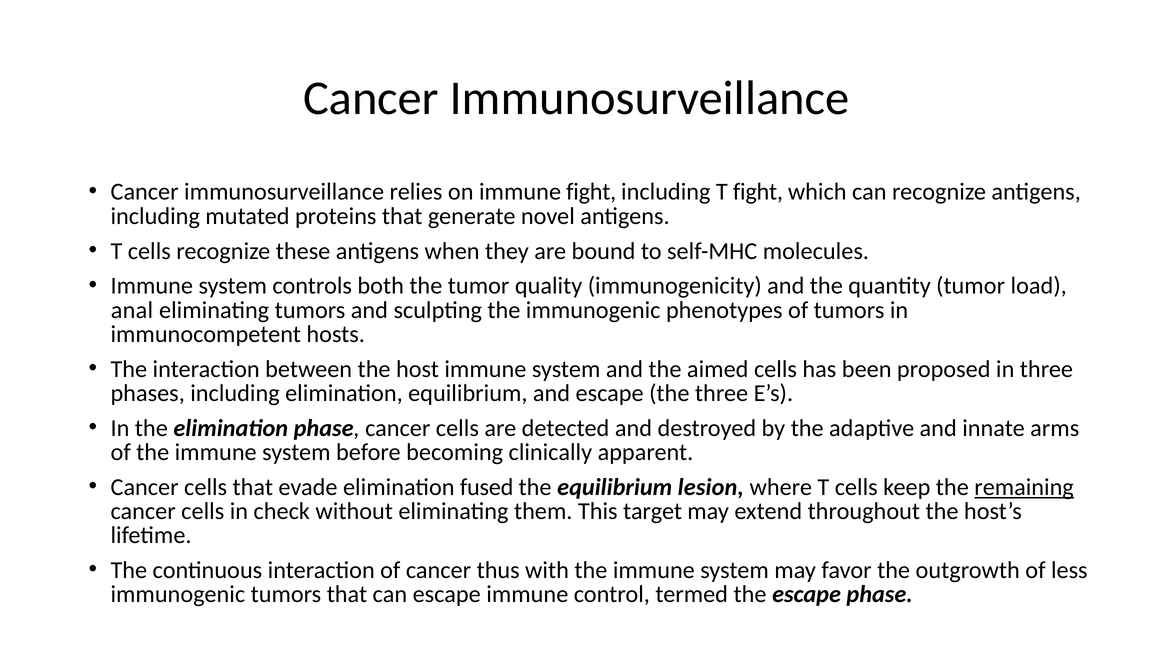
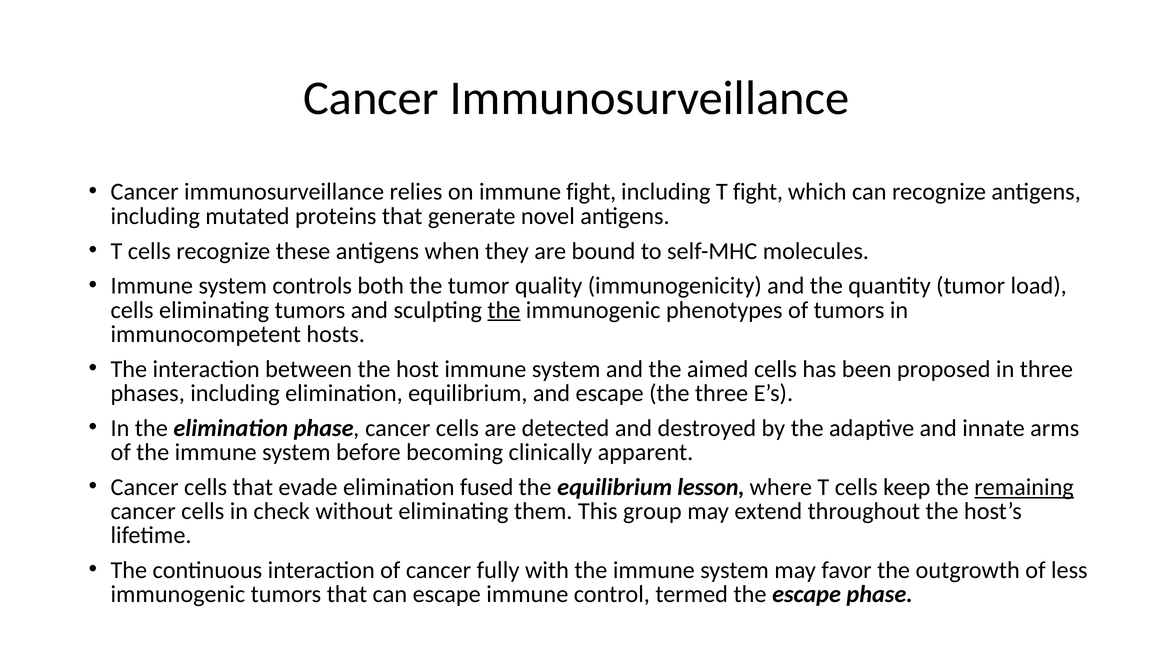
anal: anal -> cells (132, 310)
the underline: none -> present (504, 310)
lesion: lesion -> lesson (711, 487)
target: target -> group (652, 511)
thus: thus -> fully (498, 570)
